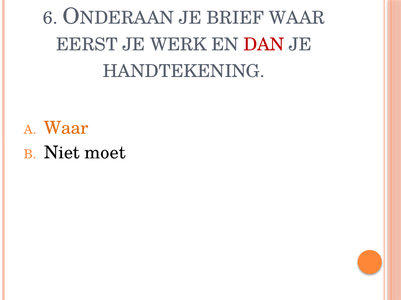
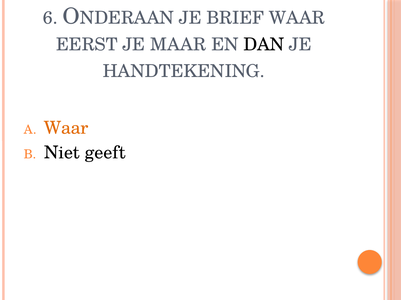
WERK: WERK -> MAAR (178, 45)
DAN colour: red -> black (264, 45)
moet: moet -> geeft (105, 153)
